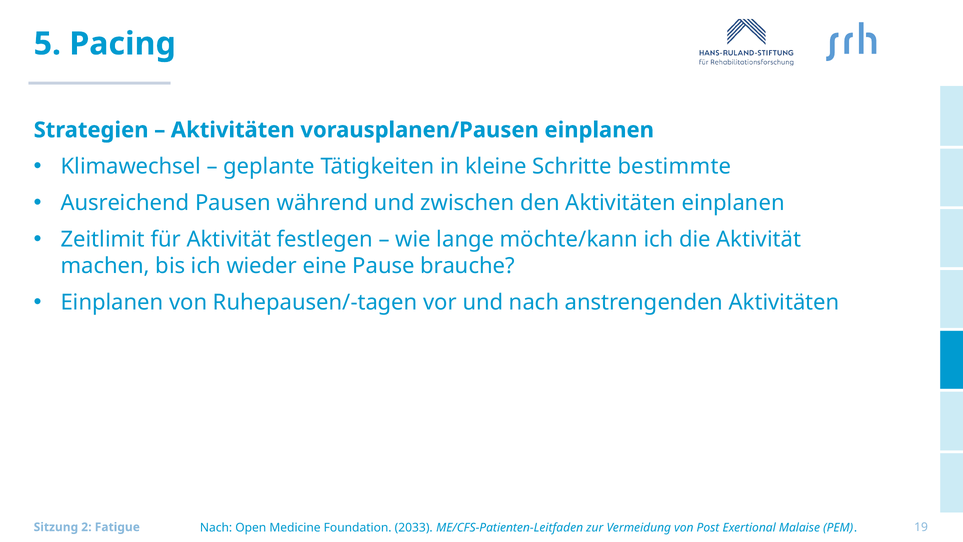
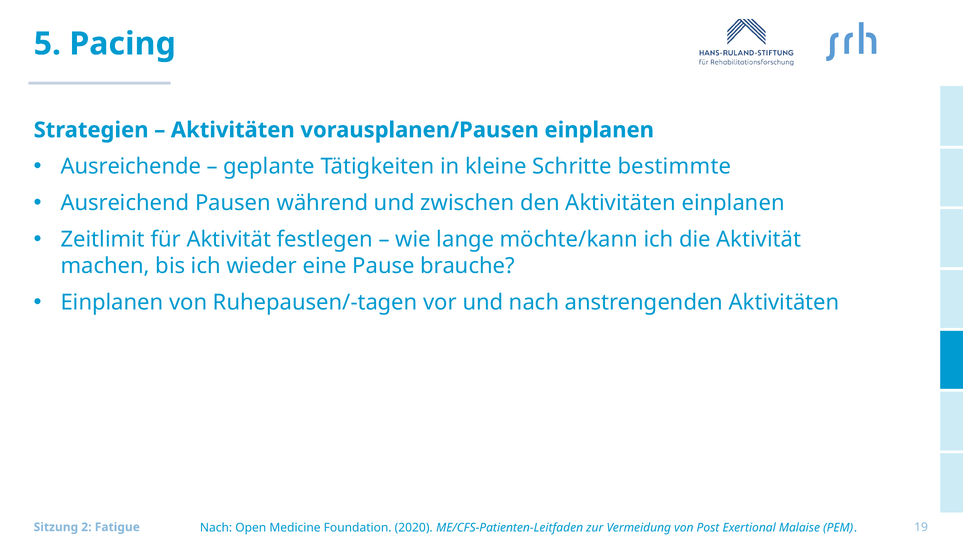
Klimawechsel: Klimawechsel -> Ausreichende (131, 166)
2033: 2033 -> 2020 (414, 528)
